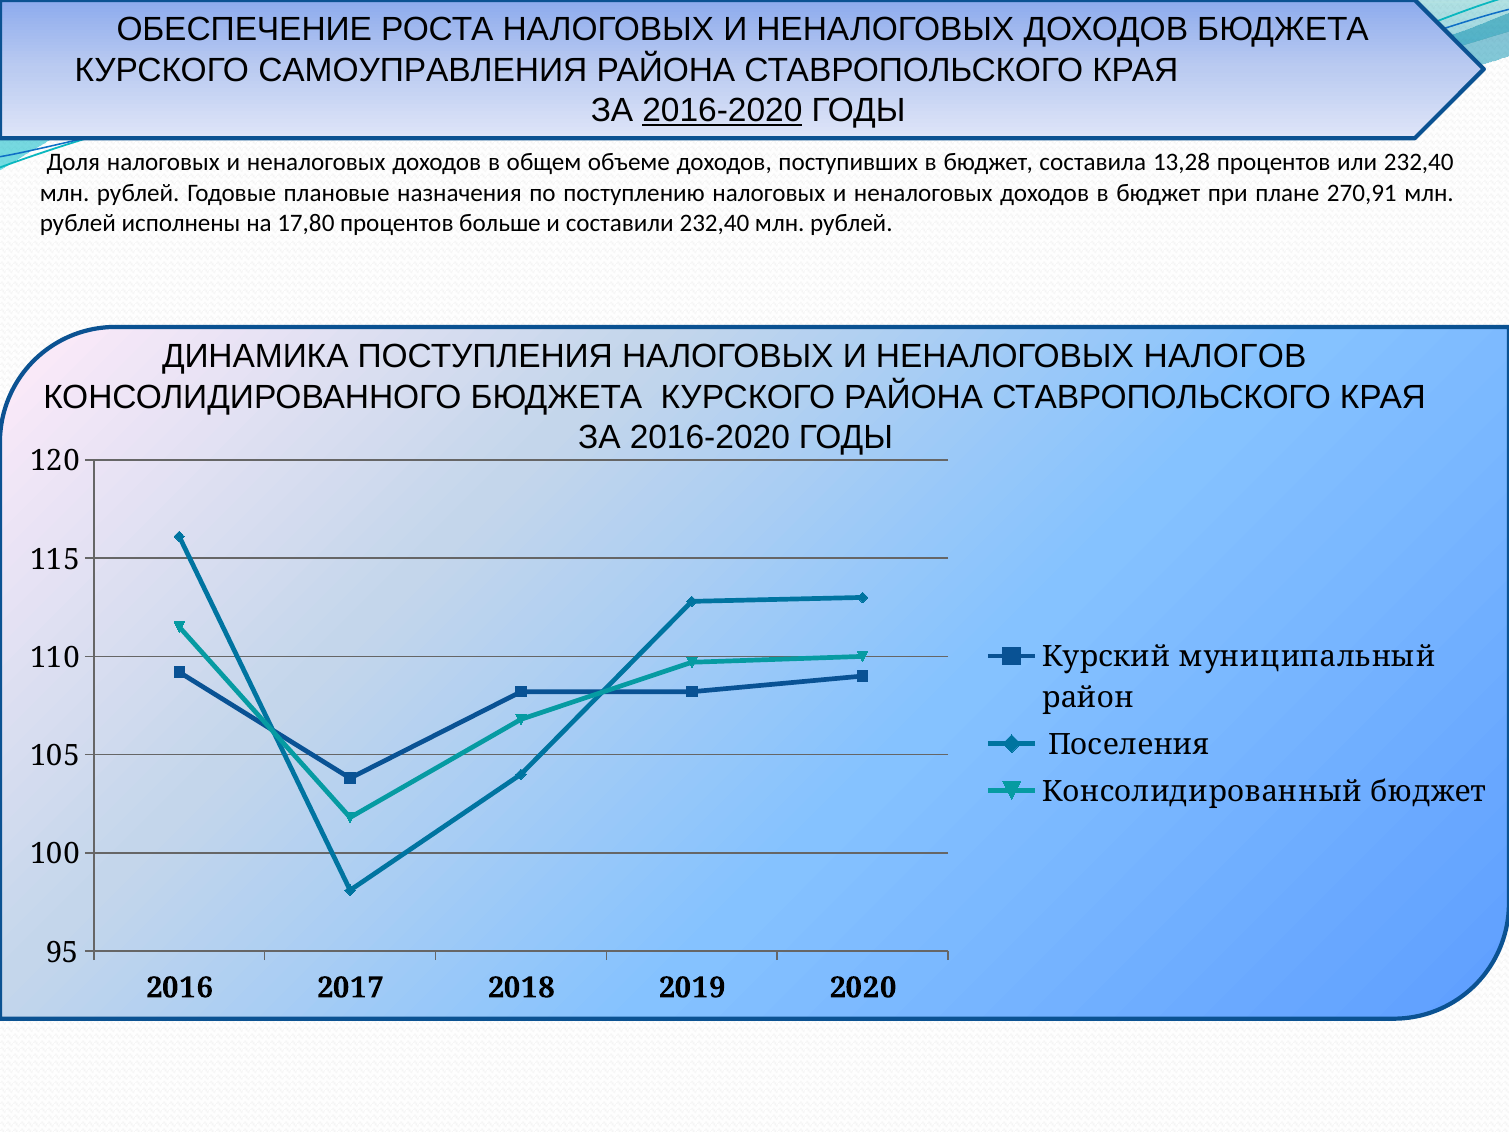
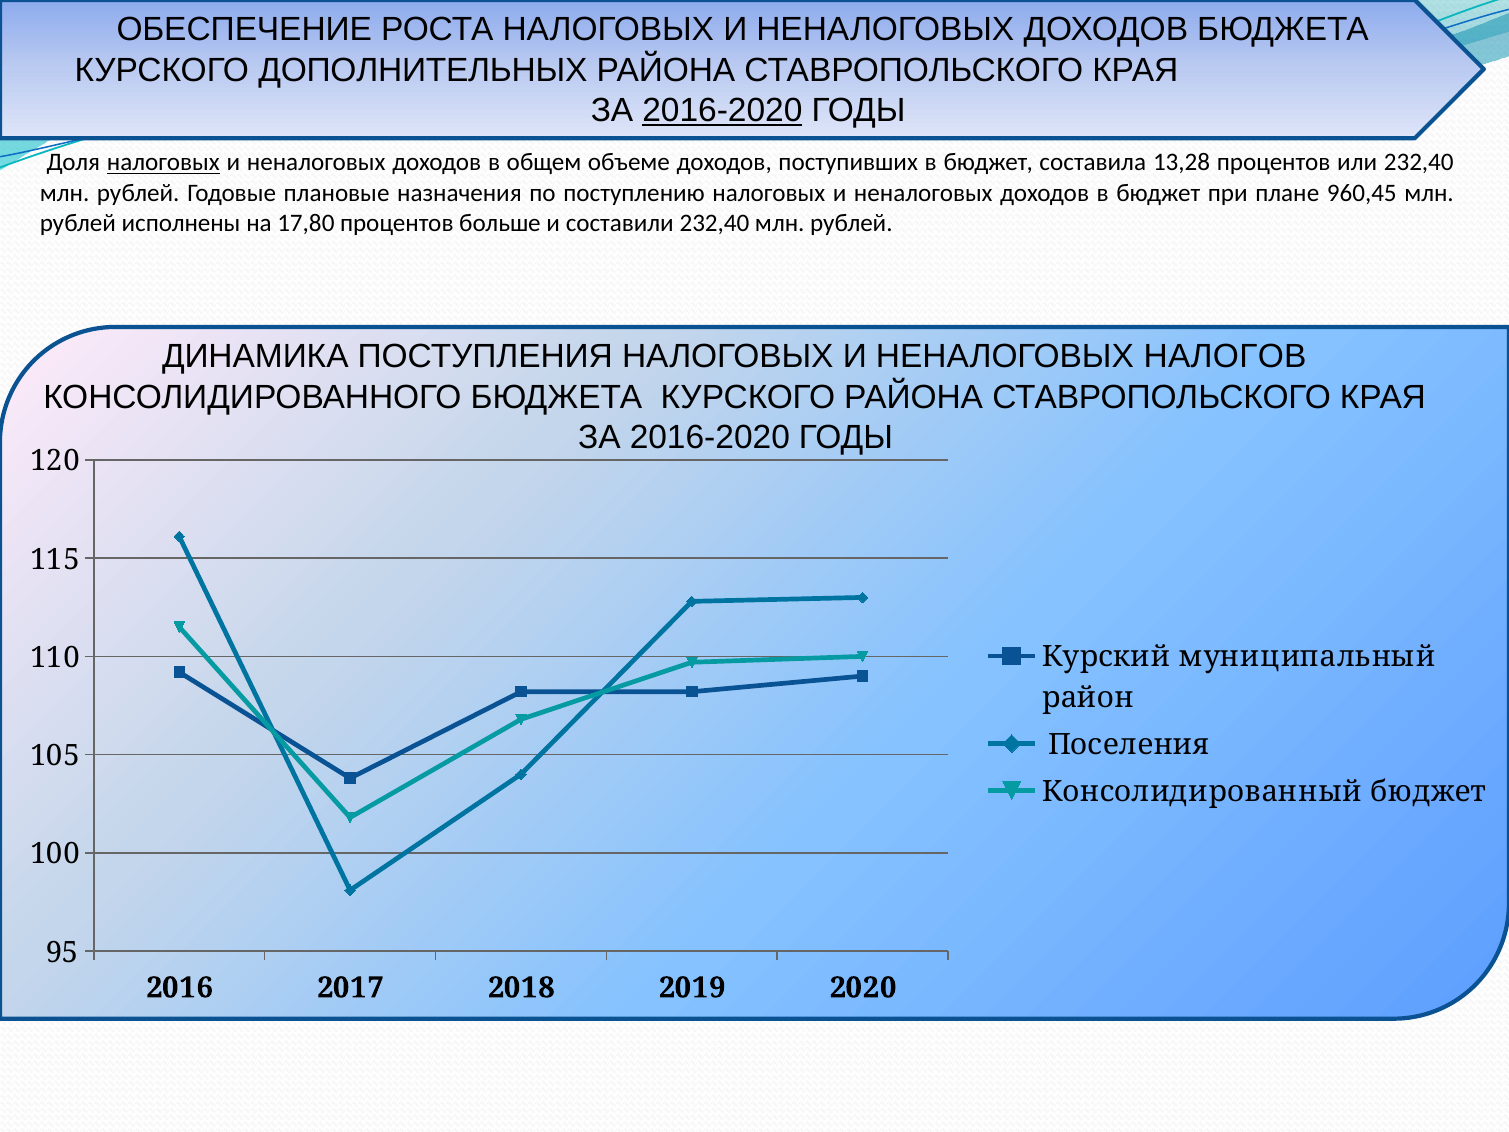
САМОУПРАВЛЕНИЯ: САМОУПРАВЛЕНИЯ -> ДОПОЛНИТЕЛЬНЫХ (423, 70)
налоговых underline: none -> present (163, 163)
270,91: 270,91 -> 960,45 (1362, 193)
